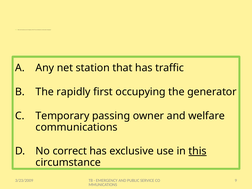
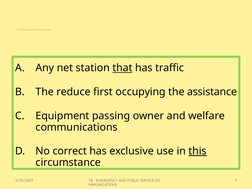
that underline: none -> present (122, 68)
rapidly: rapidly -> reduce (74, 92)
generator: generator -> assistance (212, 92)
Temporary: Temporary -> Equipment (62, 116)
